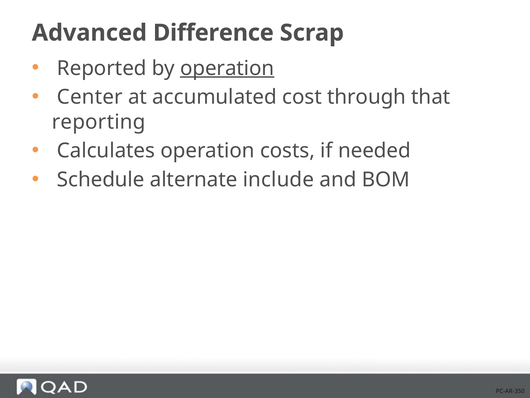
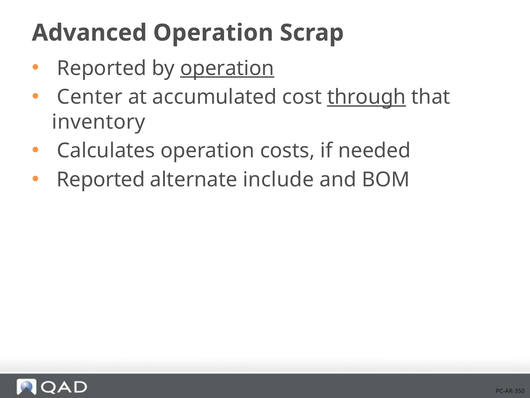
Advanced Difference: Difference -> Operation (213, 33)
through underline: none -> present (367, 97)
reporting: reporting -> inventory (99, 122)
Schedule: Schedule -> Reported (101, 180)
